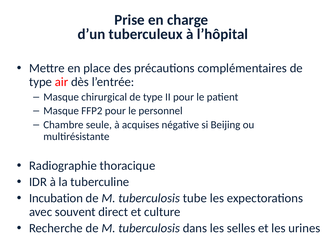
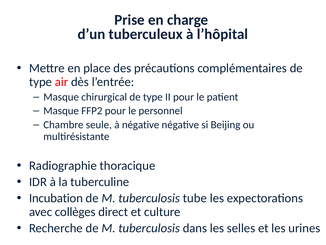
à acquises: acquises -> négative (141, 125)
souvent: souvent -> collèges (75, 211)
